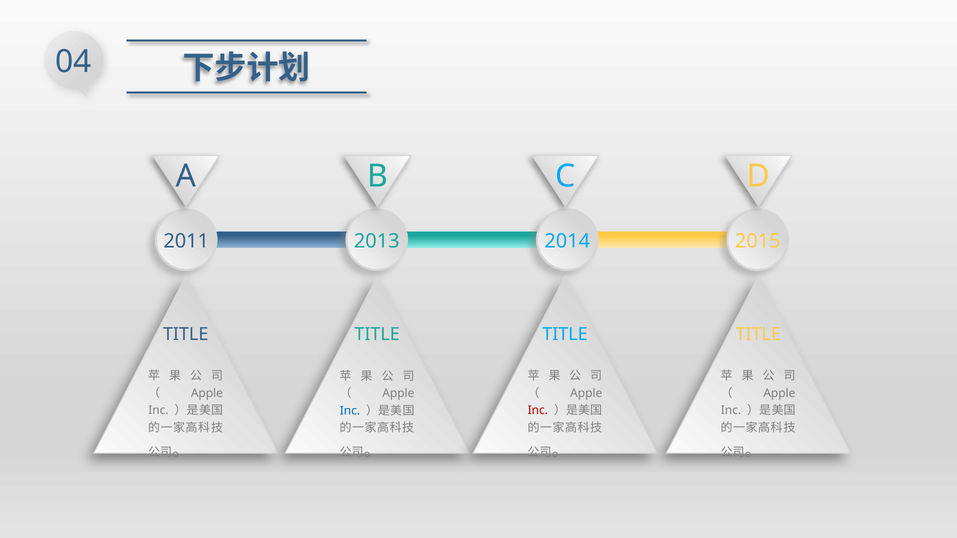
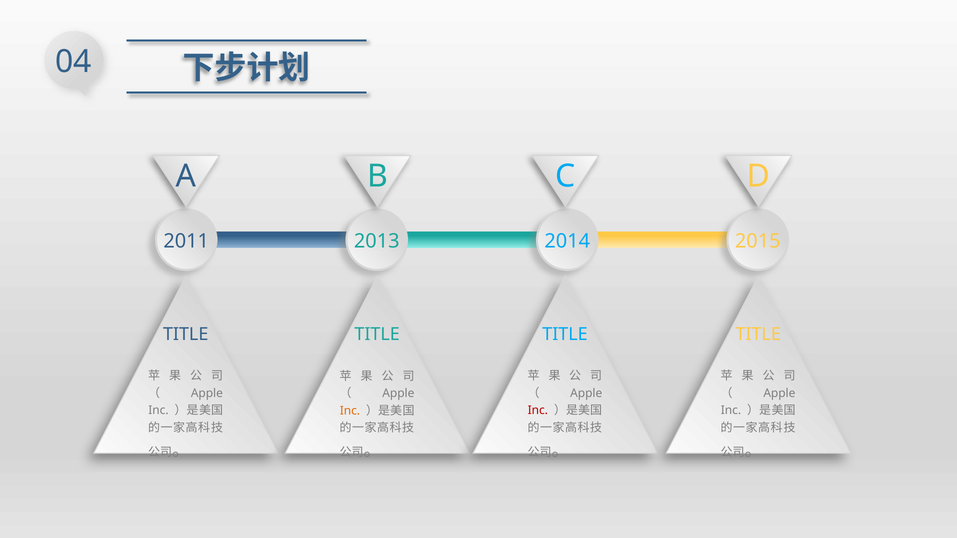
Inc colour: blue -> orange (350, 411)
